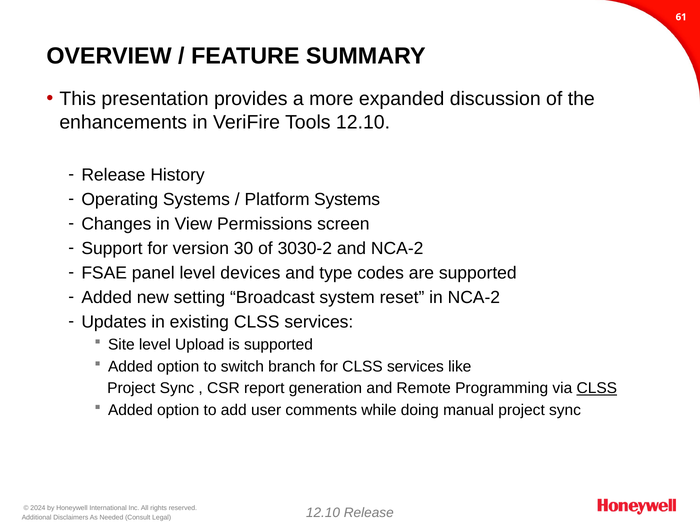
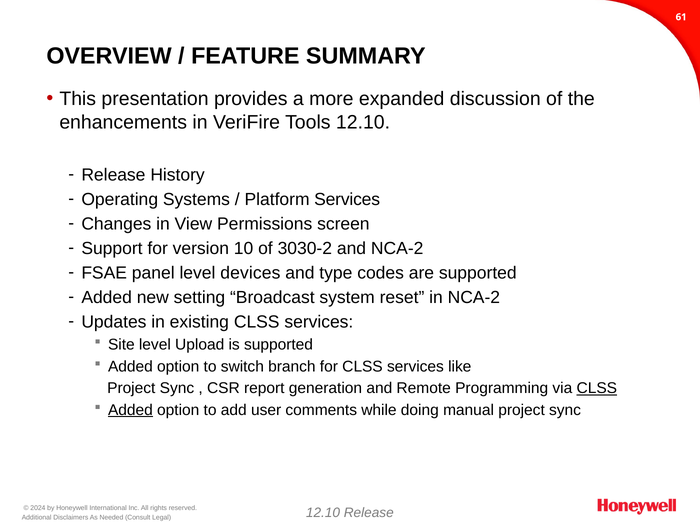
Platform Systems: Systems -> Services (347, 199)
30: 30 -> 10 (244, 248)
Added underline: none -> present (130, 410)
